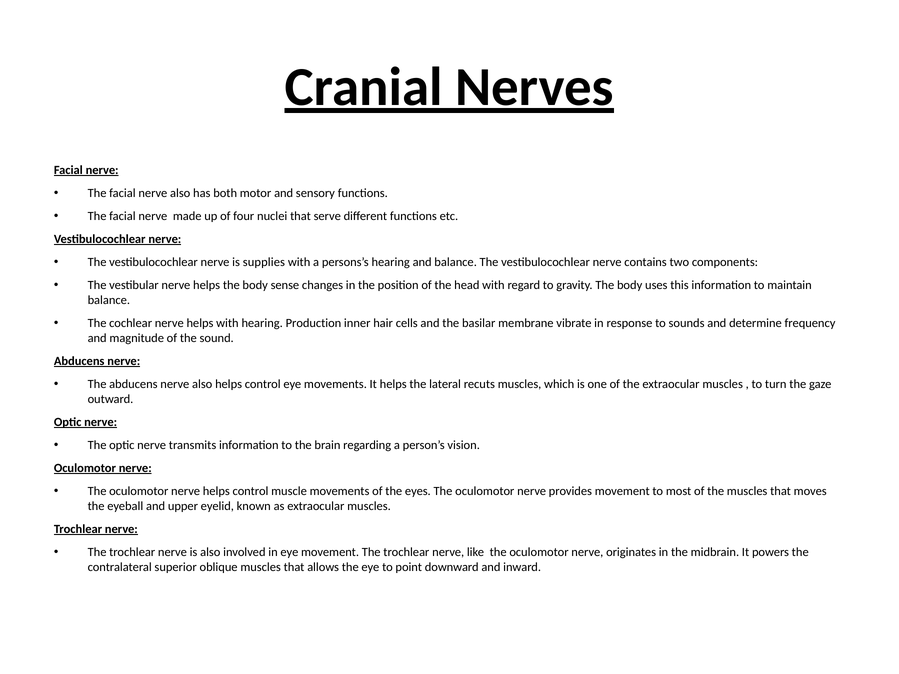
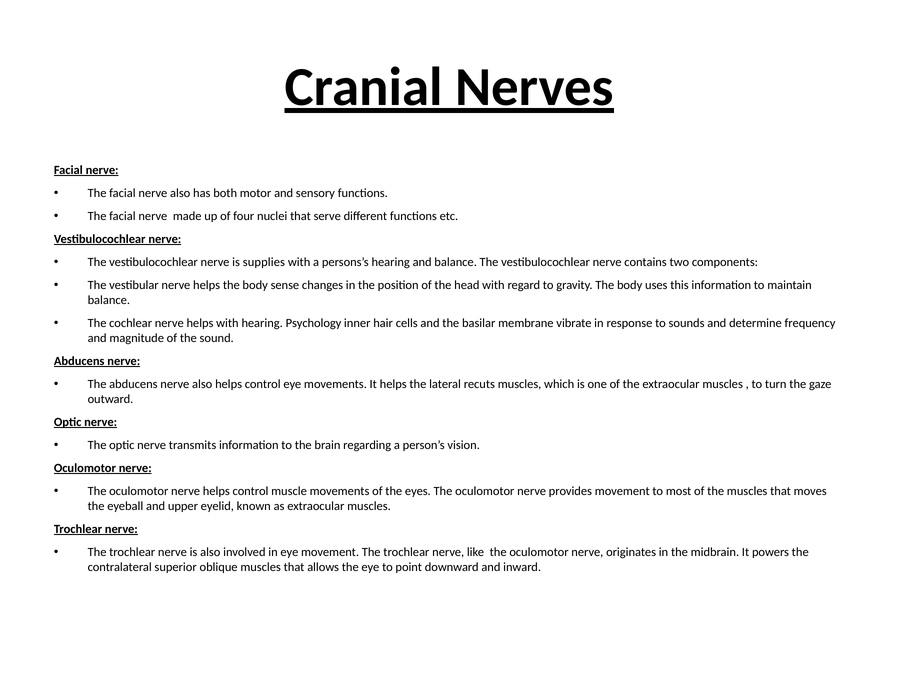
Production: Production -> Psychology (313, 323)
